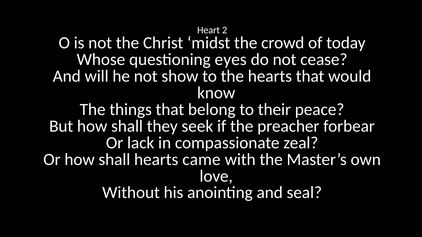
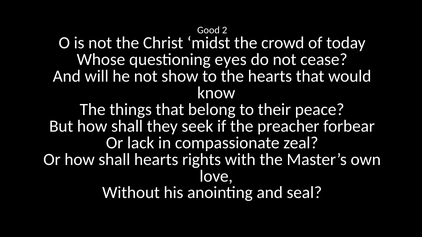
Heart: Heart -> Good (208, 30)
came: came -> rights (202, 160)
